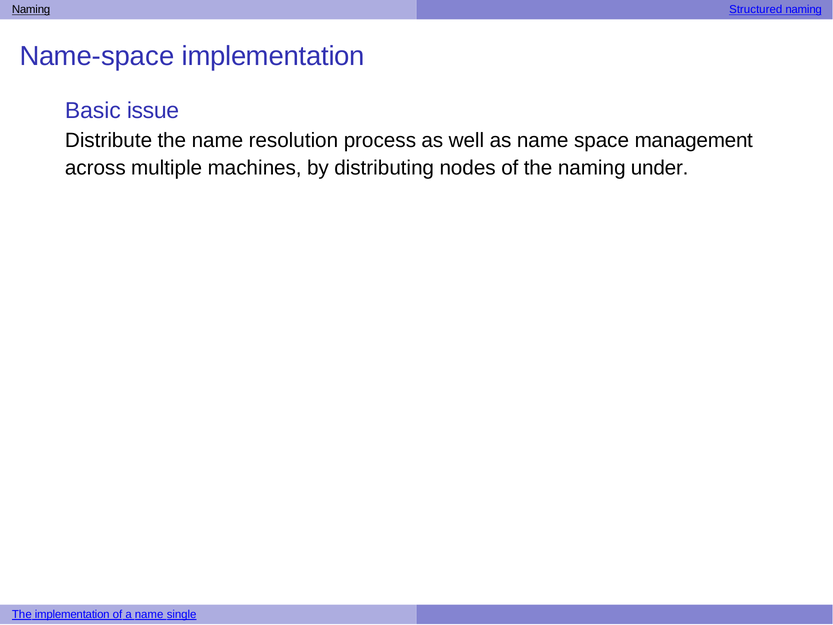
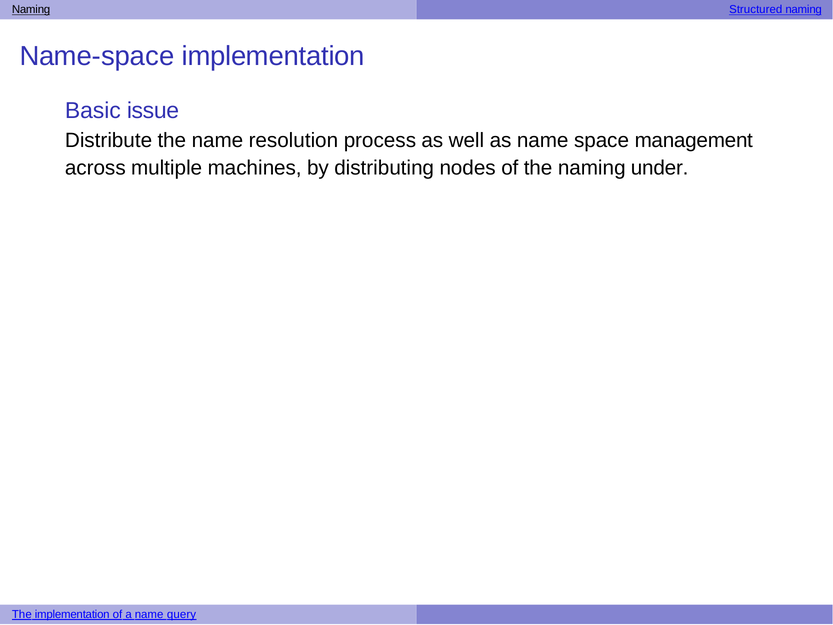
single: single -> query (181, 615)
